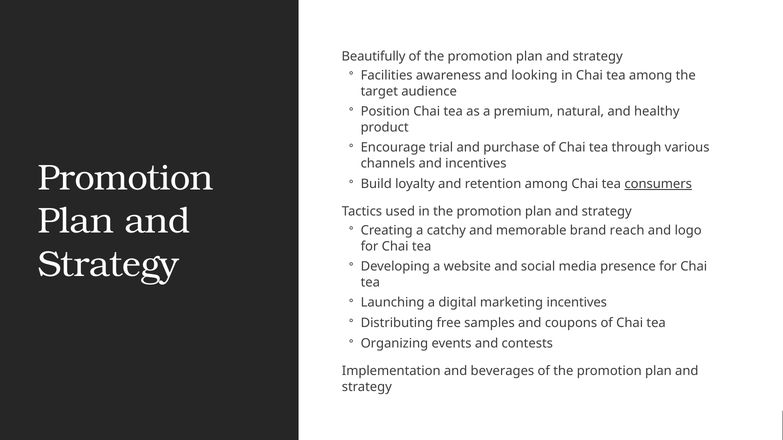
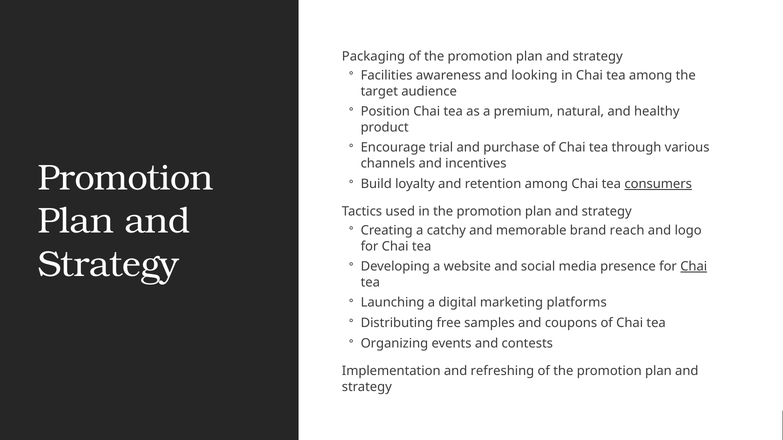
Beautifully: Beautifully -> Packaging (373, 57)
Chai underline: none -> present (694, 267)
marketing incentives: incentives -> platforms (577, 303)
beverages: beverages -> refreshing (502, 371)
